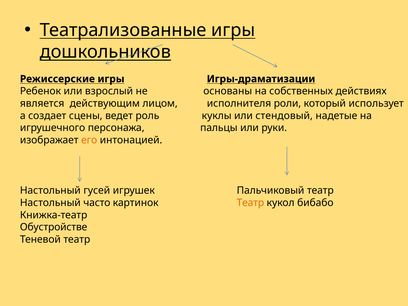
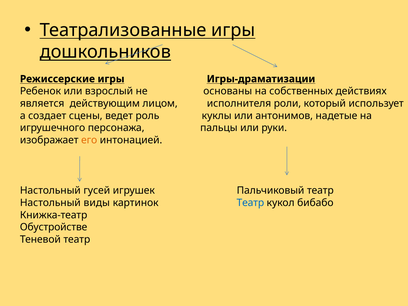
стендовый: стендовый -> антонимов (284, 116)
часто: часто -> виды (97, 203)
Театр colour: orange -> blue (250, 203)
